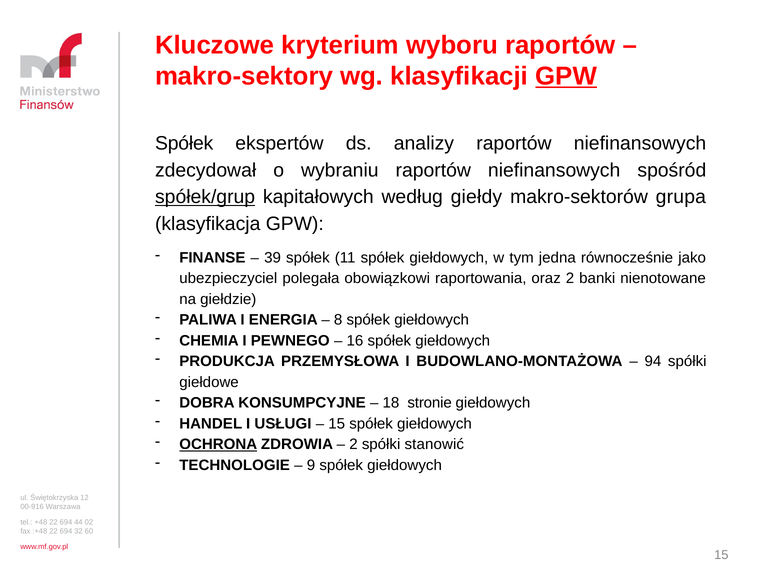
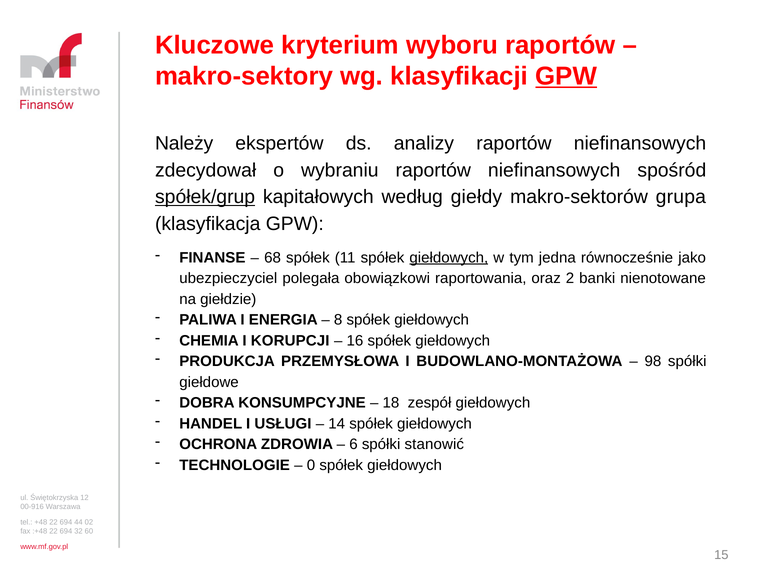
Spółek: Spółek -> Należy (184, 144)
39: 39 -> 68 (273, 258)
giełdowych underline: none -> present (449, 258)
PEWNEGO: PEWNEGO -> KORUPCJI (290, 341)
94: 94 -> 98 (653, 362)
stronie: stronie -> zespół (430, 403)
15: 15 -> 14 (337, 424)
OCHRONA underline: present -> none (218, 445)
2: 2 -> 6 (353, 445)
9: 9 -> 0 (311, 465)
